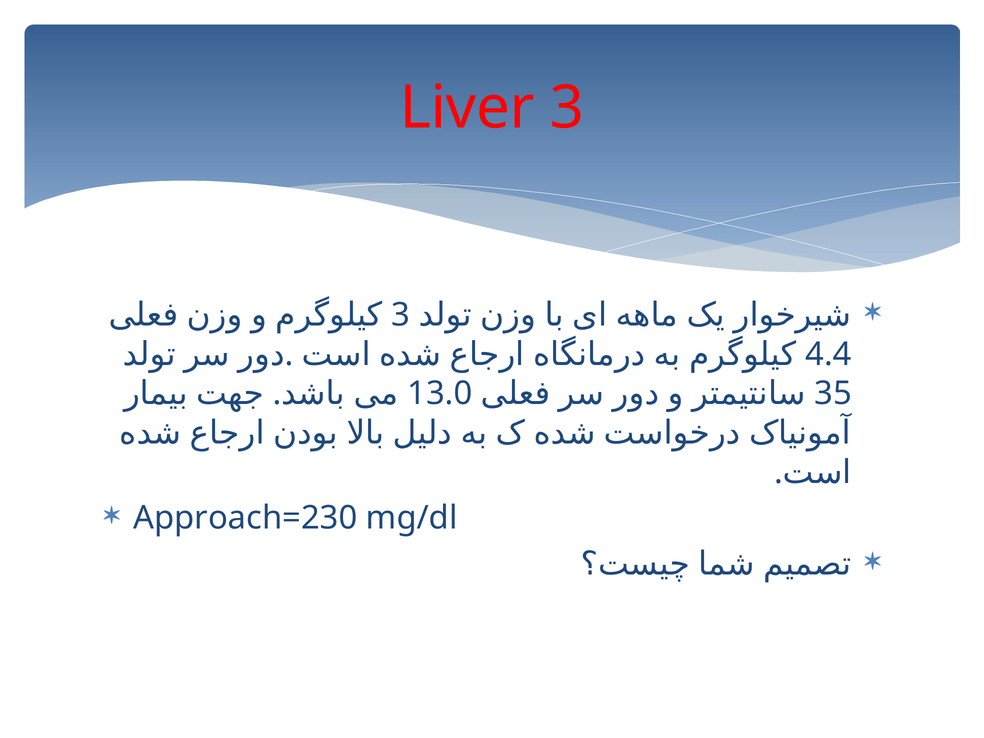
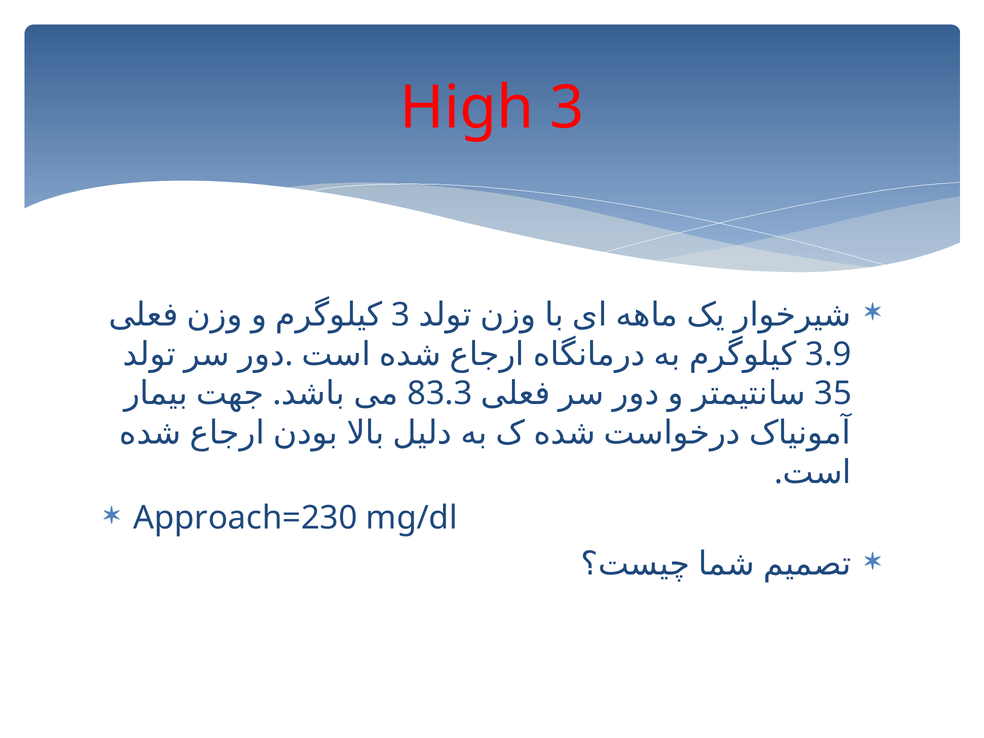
Liver: Liver -> High (467, 108)
4.4: 4.4 -> 3.9 (829, 354)
13.0: 13.0 -> 83.3 (440, 394)
